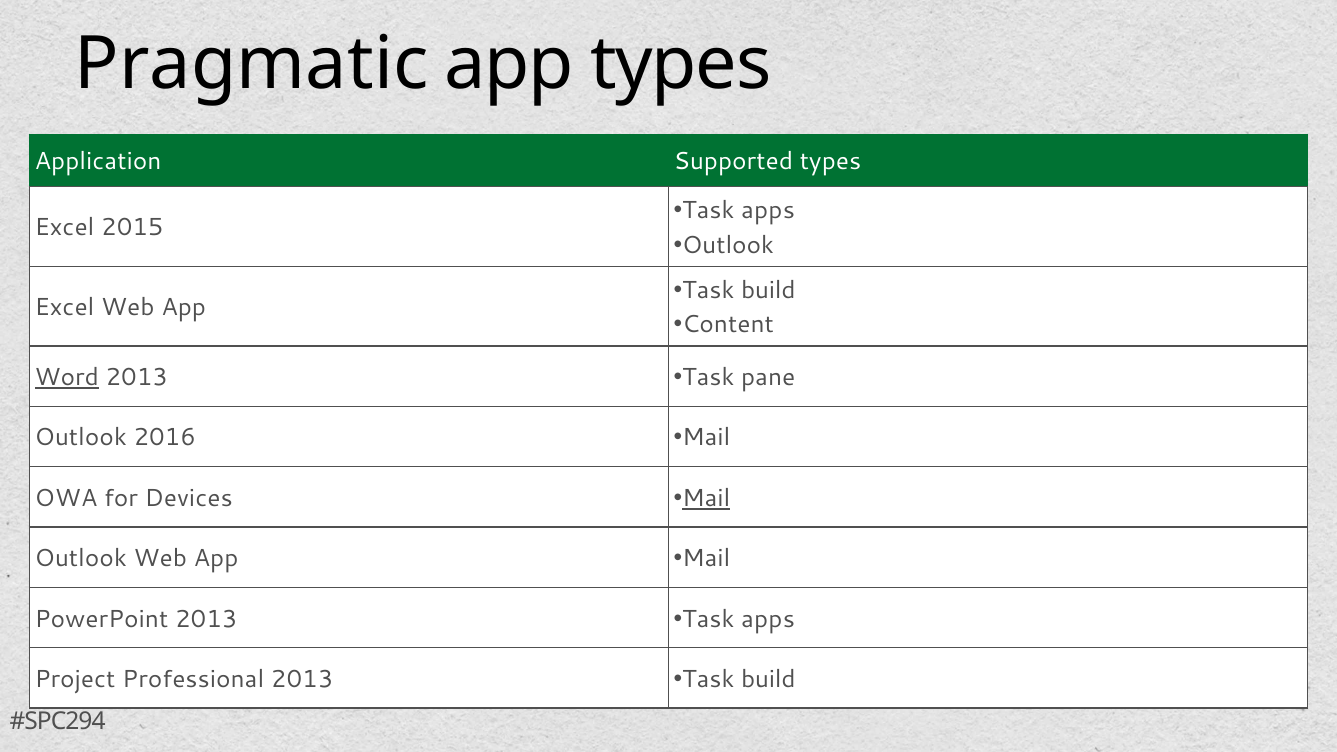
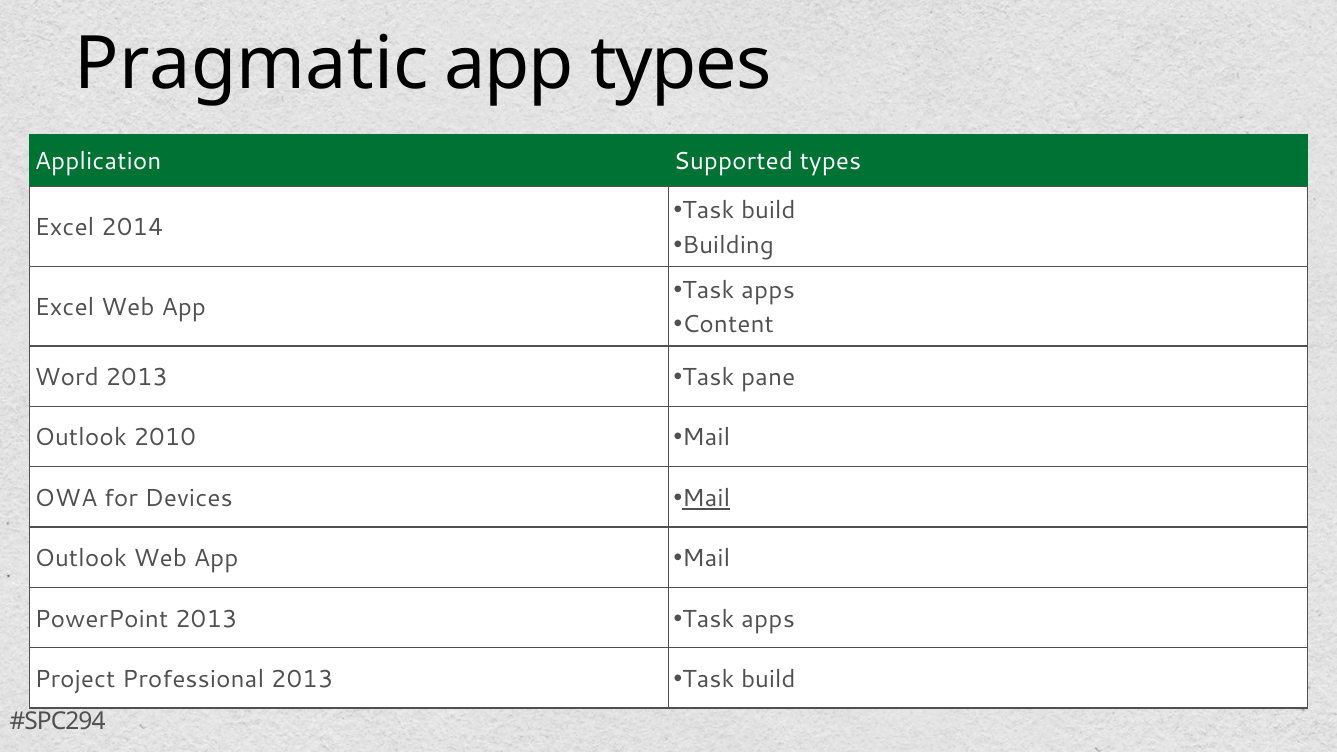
apps: apps -> build (768, 210)
2015: 2015 -> 2014 (132, 228)
Outlook: Outlook -> Building (728, 245)
build: build -> apps (768, 290)
Word underline: present -> none (67, 378)
2016: 2016 -> 2010 (165, 438)
